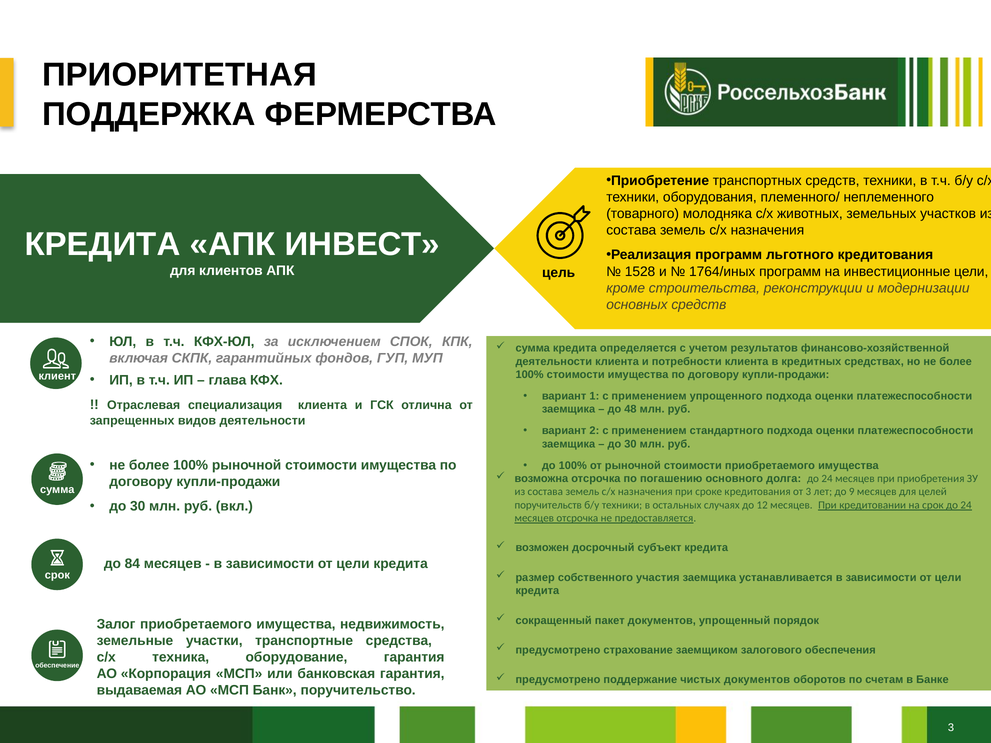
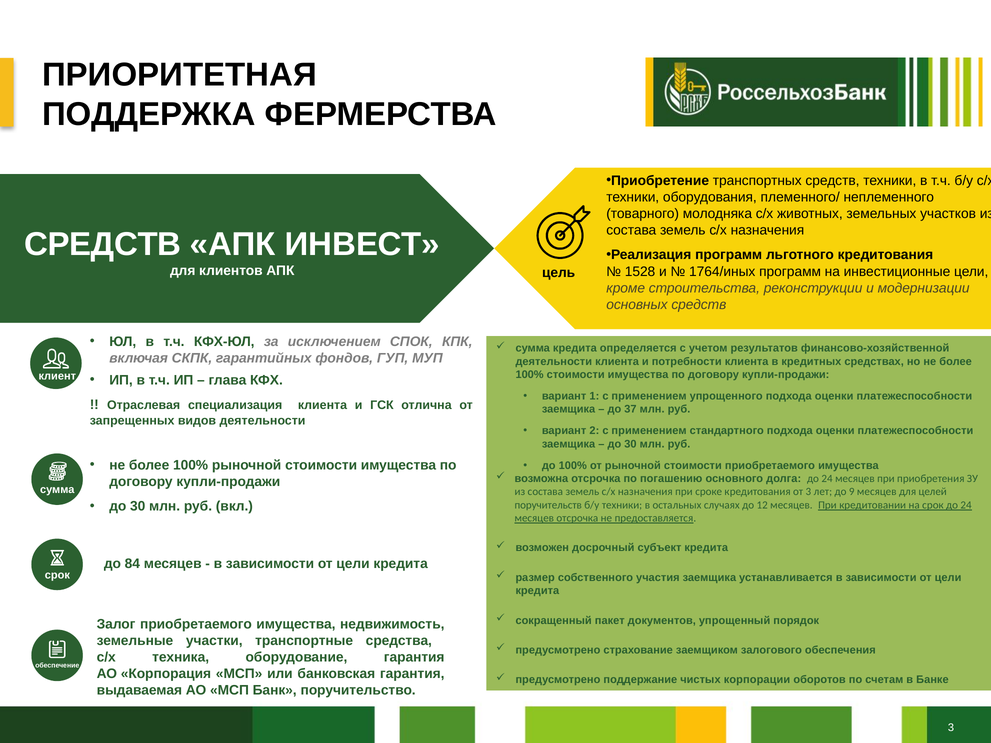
КРЕДИТА: КРЕДИТА -> СРЕДСТВ (103, 244)
48: 48 -> 37 (630, 410)
чистых документов: документов -> корпорации (757, 680)
